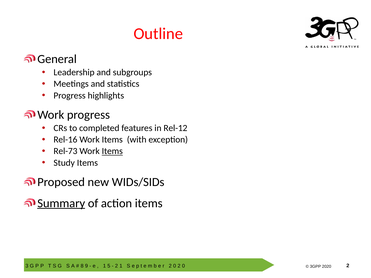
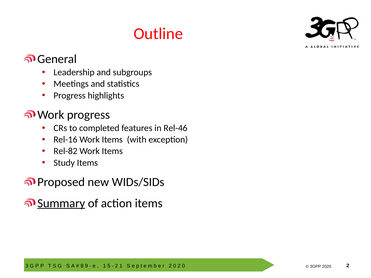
Rel-12: Rel-12 -> Rel-46 (175, 128)
Rel-73: Rel-73 -> Rel-82 (65, 151)
Items underline: present -> none (112, 151)
